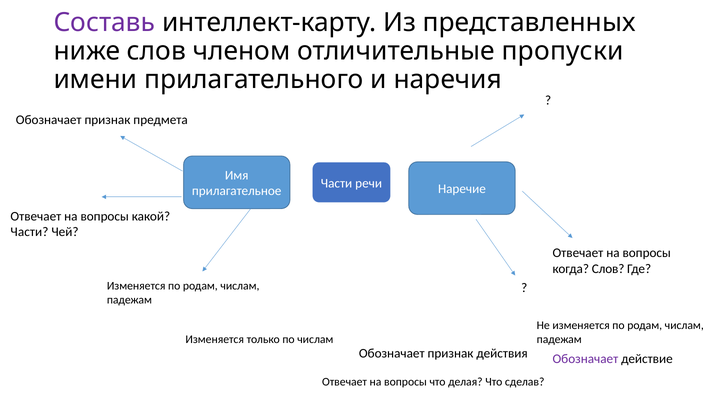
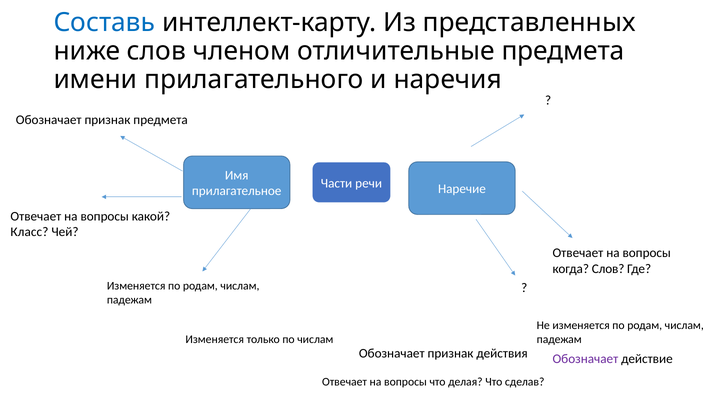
Составь colour: purple -> blue (104, 23)
отличительные пропуски: пропуски -> предмета (563, 51)
Части: Части -> Класс (29, 232)
